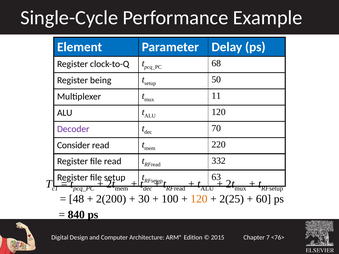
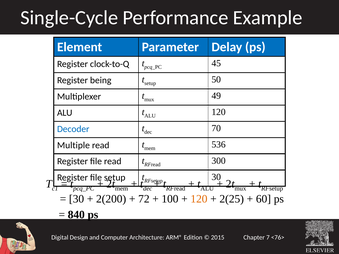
68: 68 -> 45 (216, 63)
11: 11 -> 49 (216, 96)
Decoder colour: purple -> blue (73, 129)
Consider: Consider -> Multiple (73, 145)
220: 220 -> 536 (219, 145)
332: 332 -> 300 (219, 161)
63: 63 -> 30 (216, 177)
48: 48 -> 30 (77, 199)
30: 30 -> 72 (144, 199)
